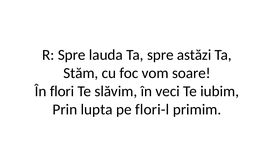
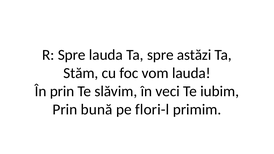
vom soare: soare -> lauda (191, 73)
În flori: flori -> prin (62, 91)
lupta: lupta -> bună (97, 110)
